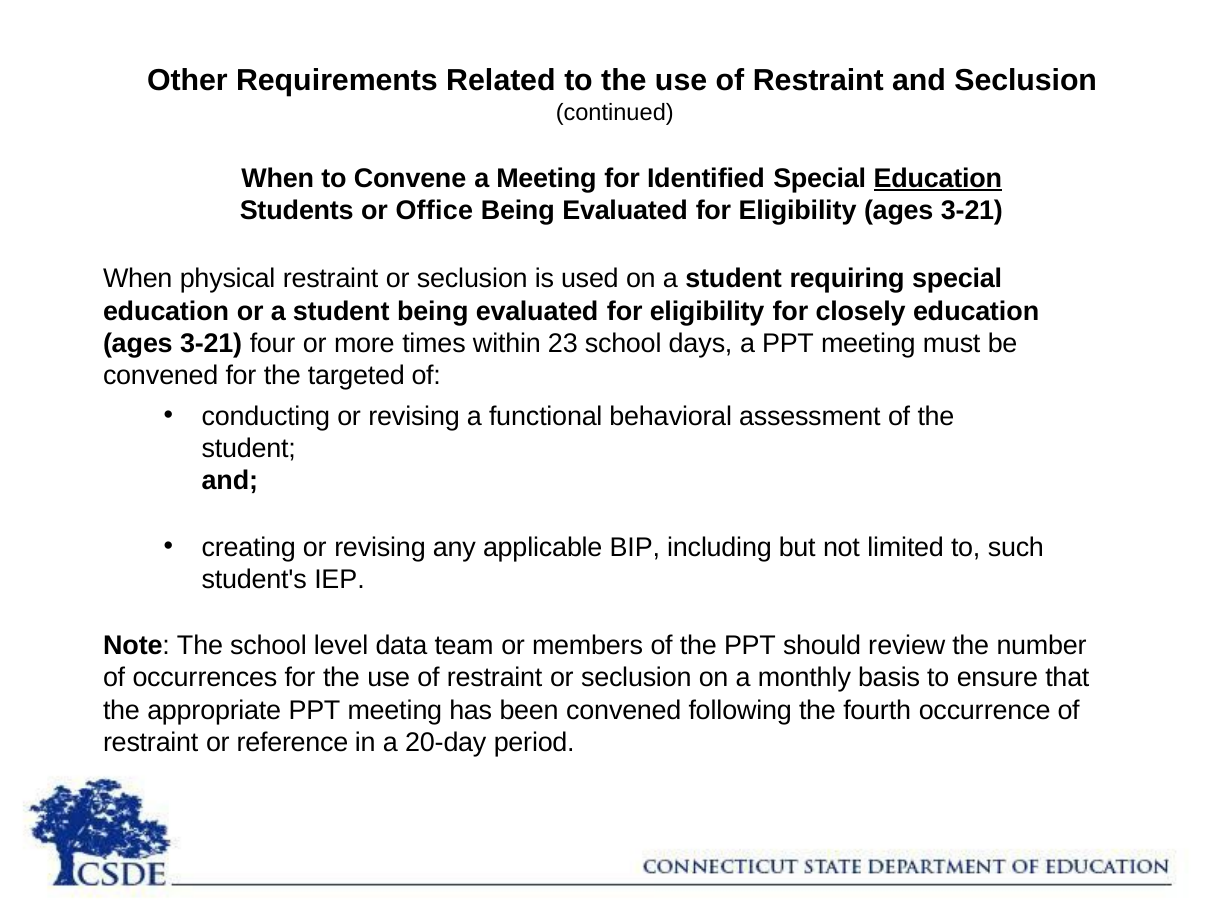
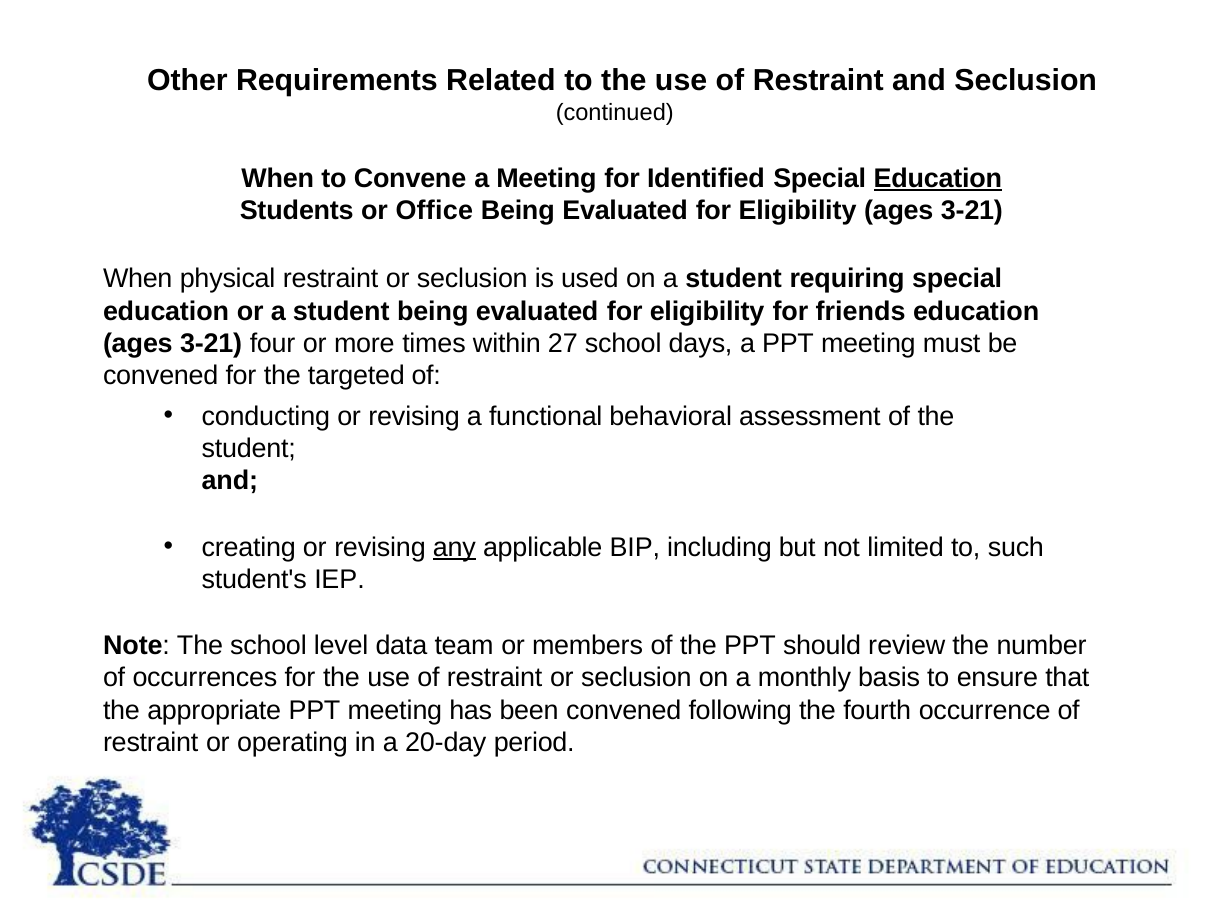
closely: closely -> friends (861, 311)
23: 23 -> 27 (563, 343)
any underline: none -> present (454, 547)
reference: reference -> operating (292, 742)
